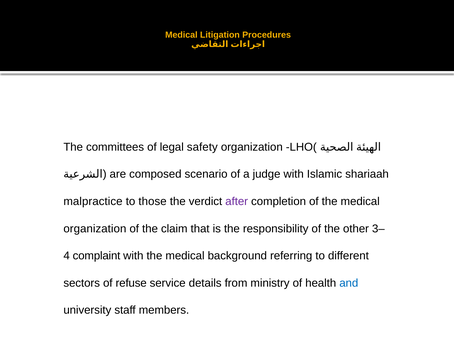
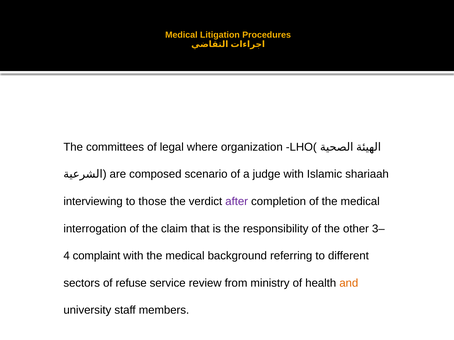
safety: safety -> where (202, 147)
malpractice: malpractice -> interviewing (93, 202)
organization: organization -> interrogation (95, 229)
details: details -> review (205, 283)
and colour: blue -> orange (349, 283)
